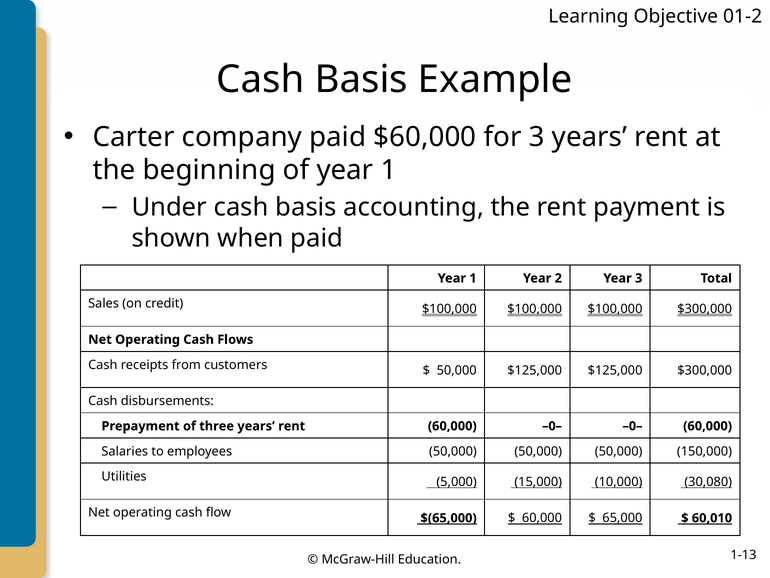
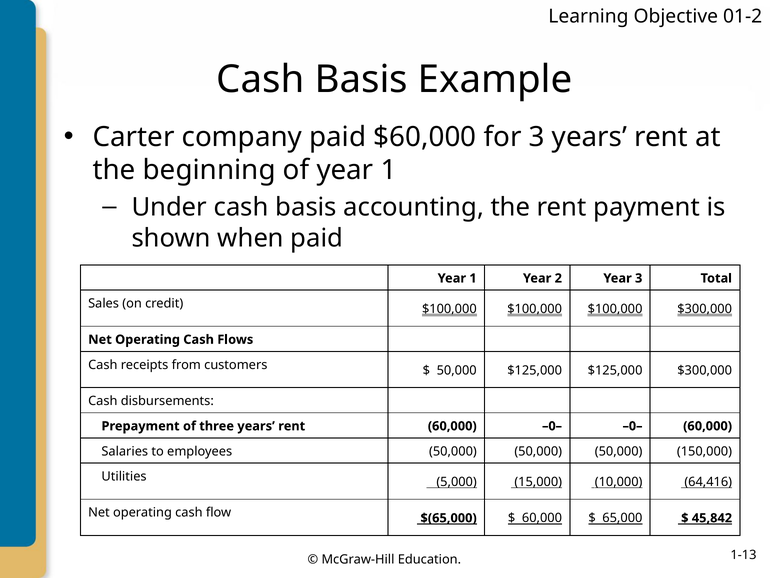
30,080: 30,080 -> 64,416 (708, 482)
60,010: 60,010 -> 45,842 (712, 518)
